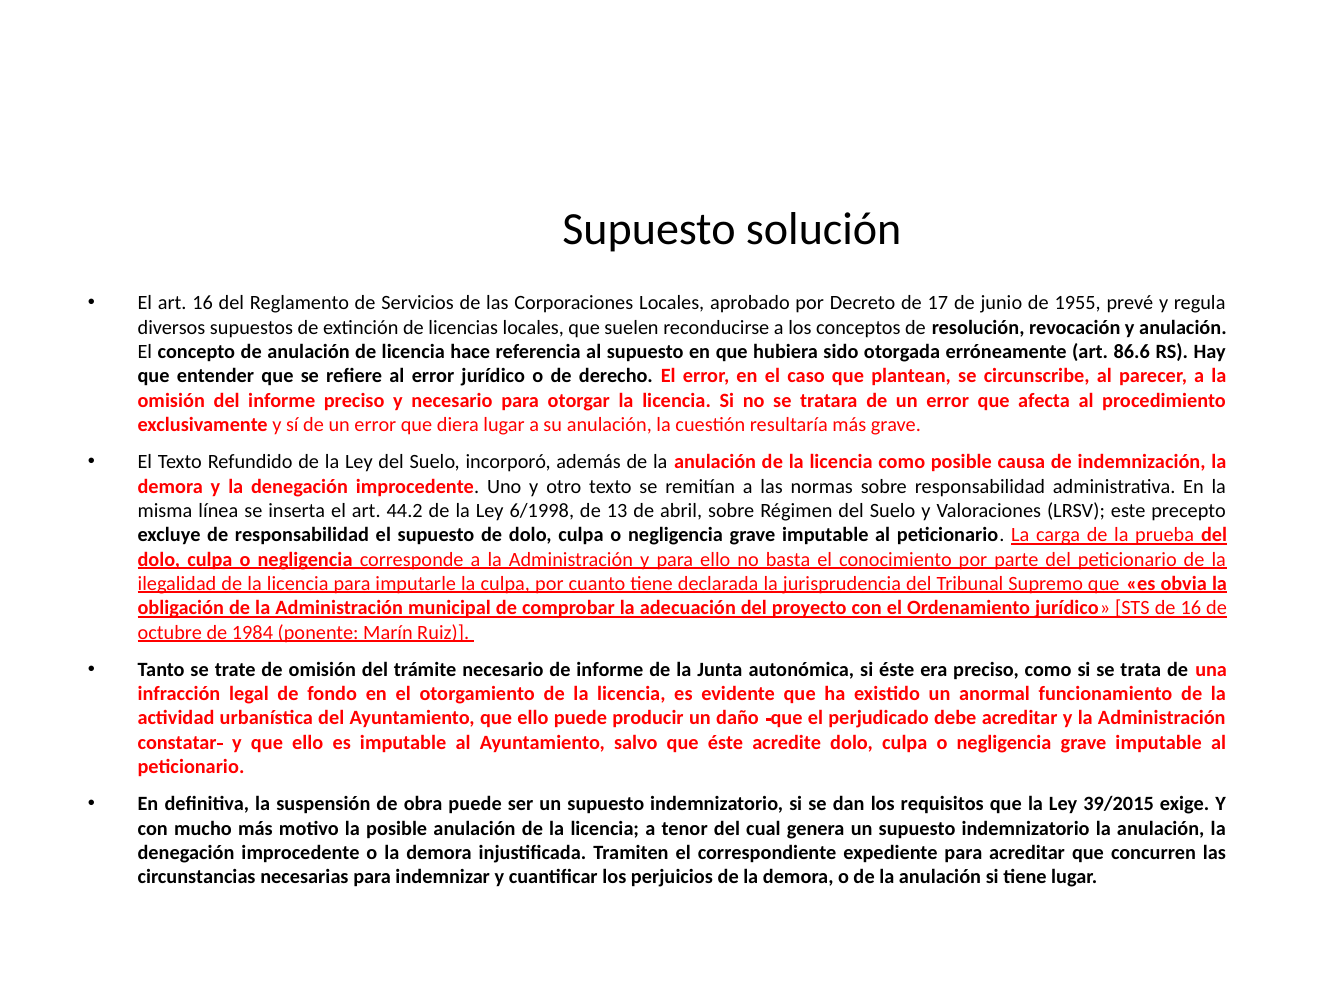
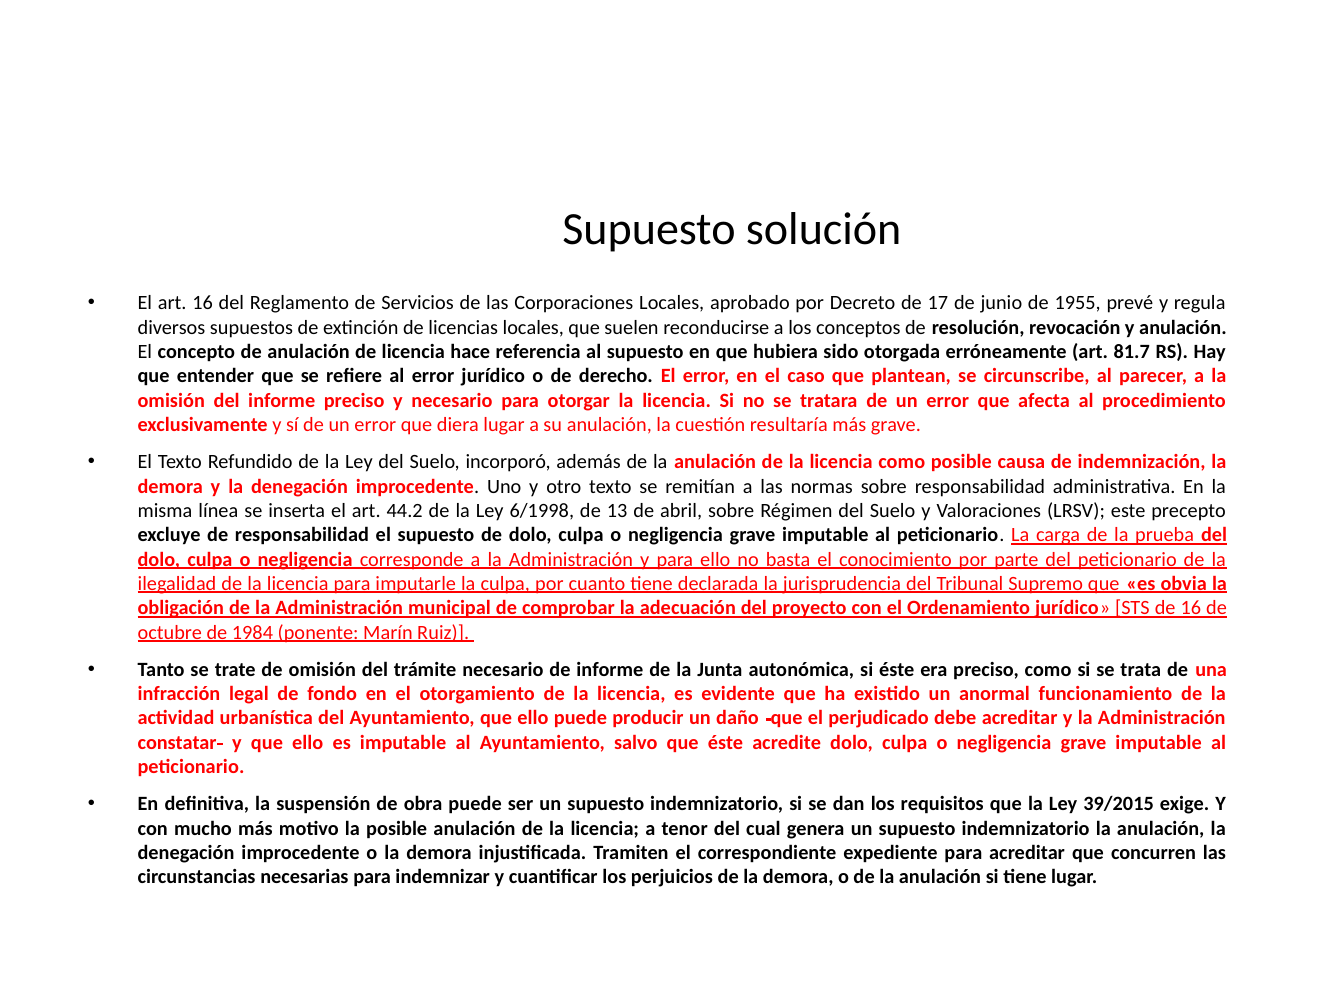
86.6: 86.6 -> 81.7 (1132, 352)
